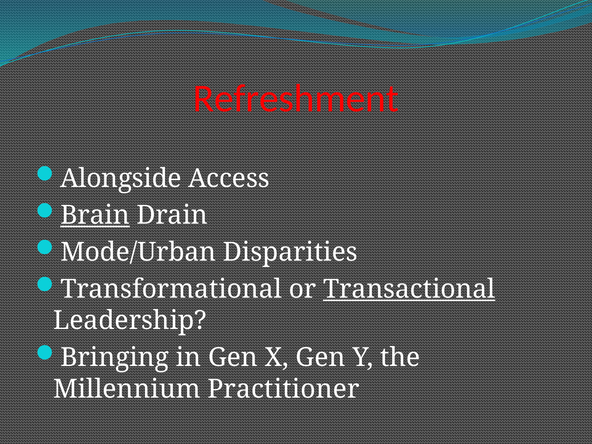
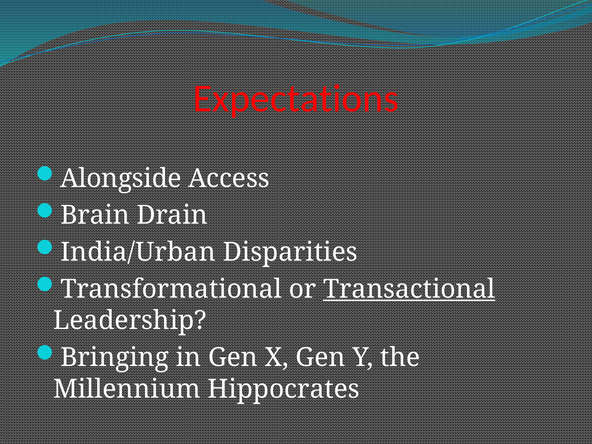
Refreshment: Refreshment -> Expectations (296, 99)
Brain underline: present -> none (95, 215)
Mode/Urban: Mode/Urban -> India/Urban (138, 252)
Practitioner: Practitioner -> Hippocrates (284, 389)
